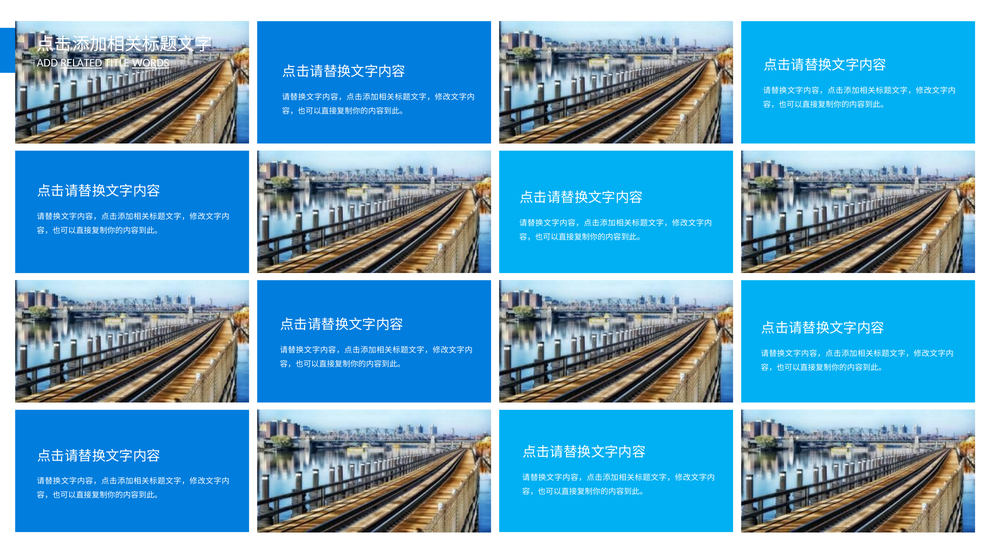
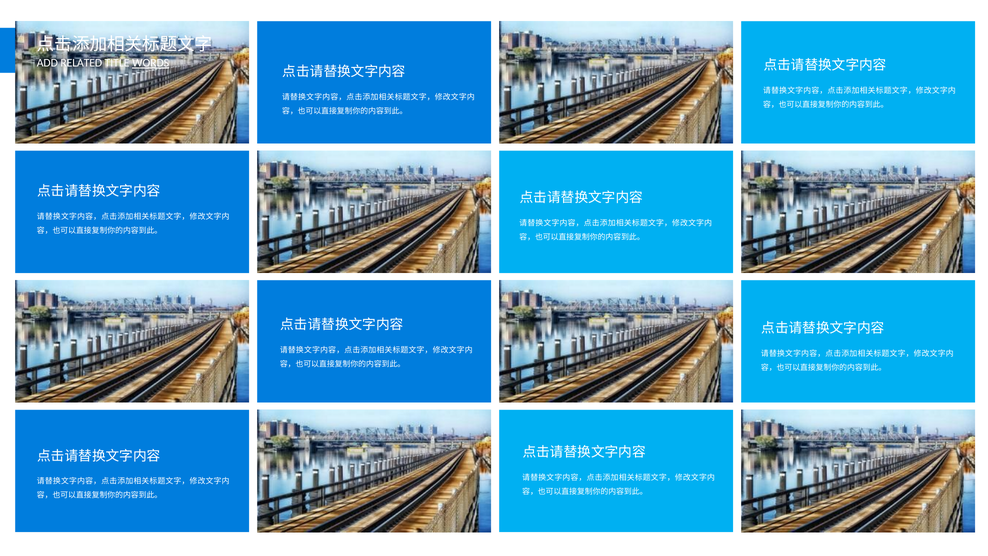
RELATED underline: present -> none (81, 63)
